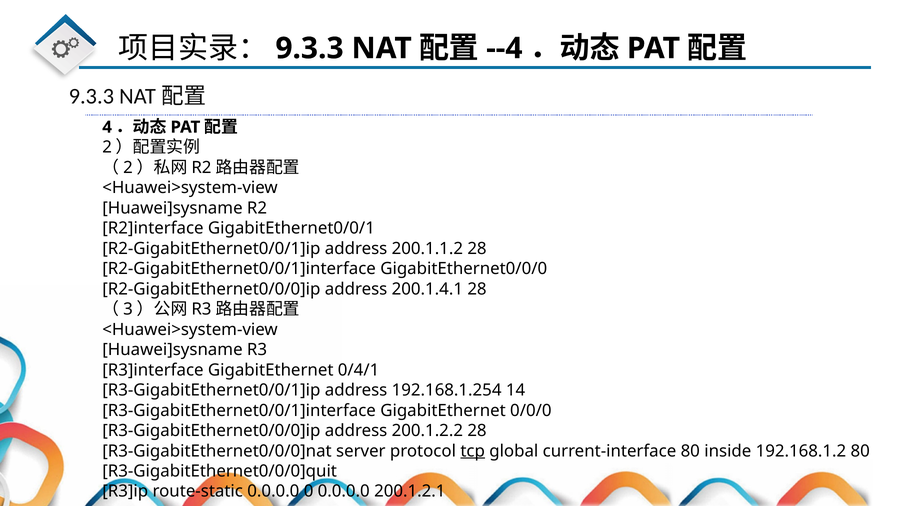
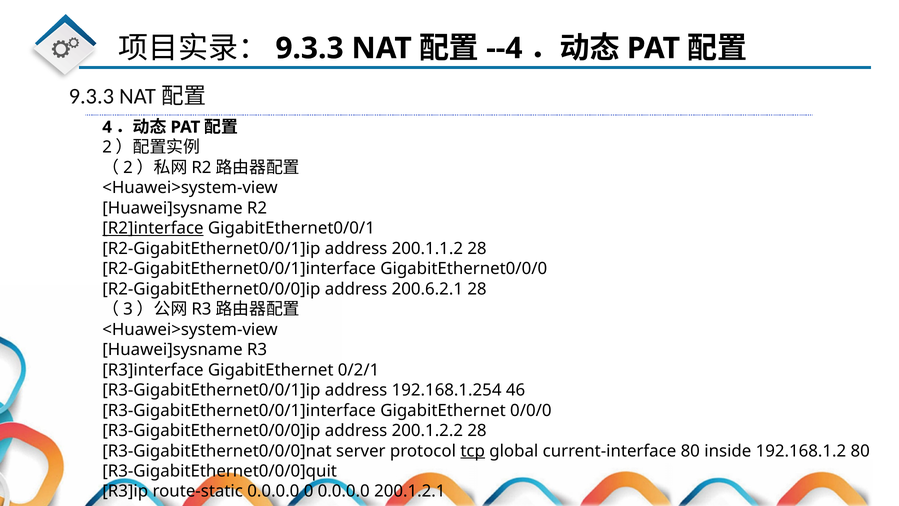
R2]interface underline: none -> present (153, 228)
200.1.4.1: 200.1.4.1 -> 200.6.2.1 (427, 289)
0/4/1: 0/4/1 -> 0/2/1 (359, 370)
14: 14 -> 46 (516, 390)
